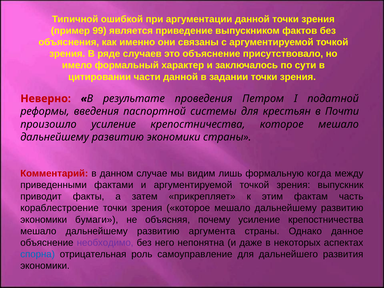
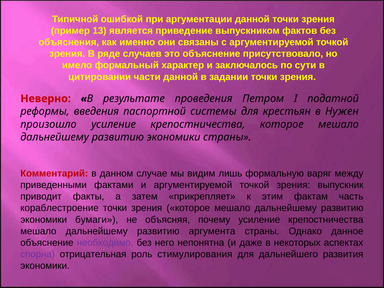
99: 99 -> 13 (100, 31)
Почти: Почти -> Нужен (342, 111)
когда: когда -> варяг (319, 174)
спорна colour: blue -> purple (38, 254)
самоуправление: самоуправление -> стимулирования (195, 254)
